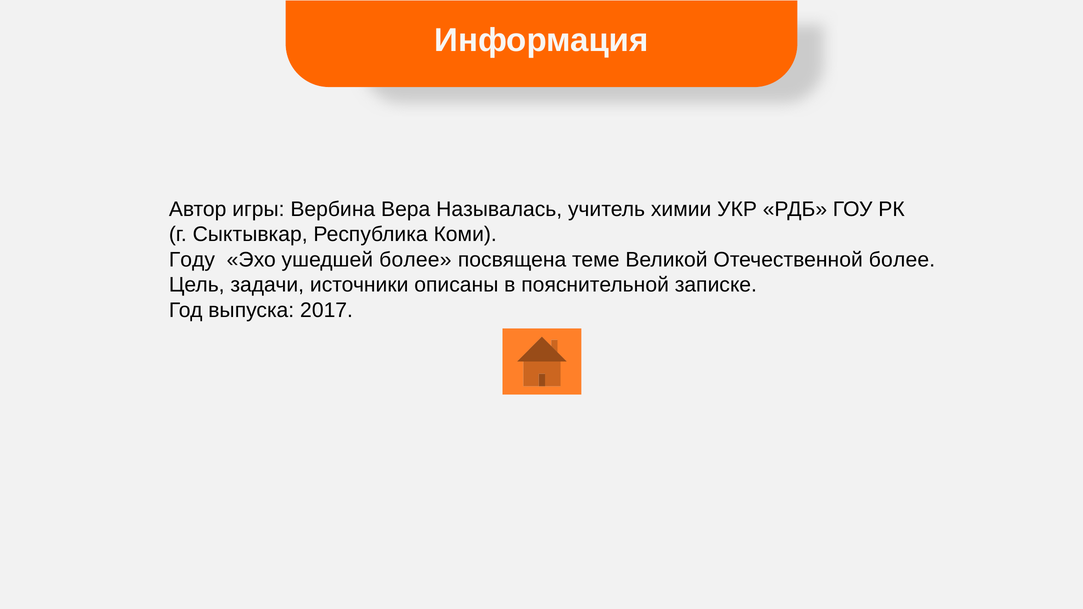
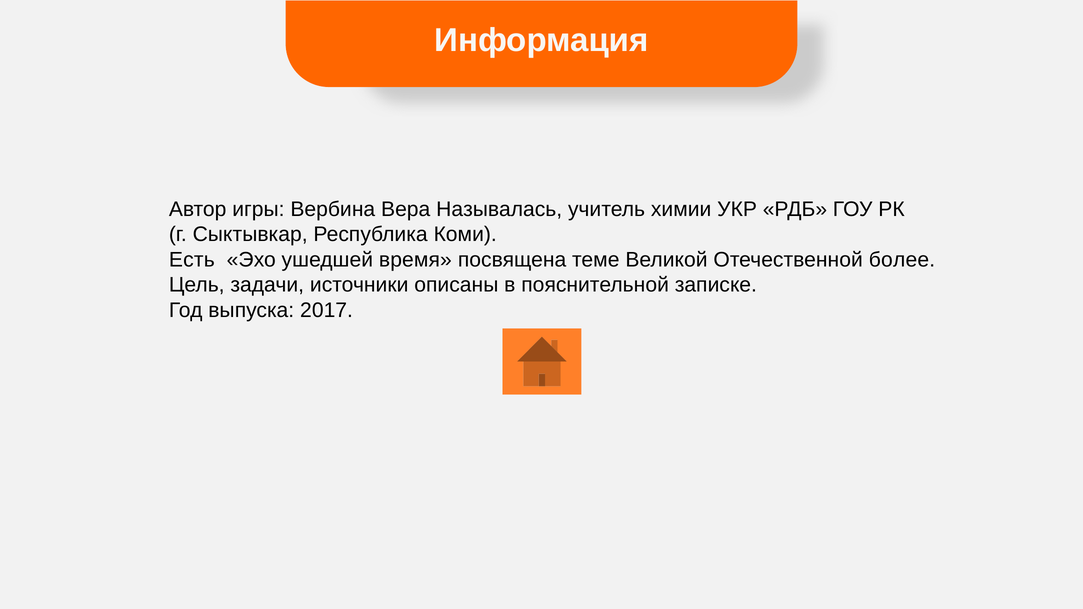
Году: Году -> Есть (192, 260)
ушедшей более: более -> время (415, 260)
